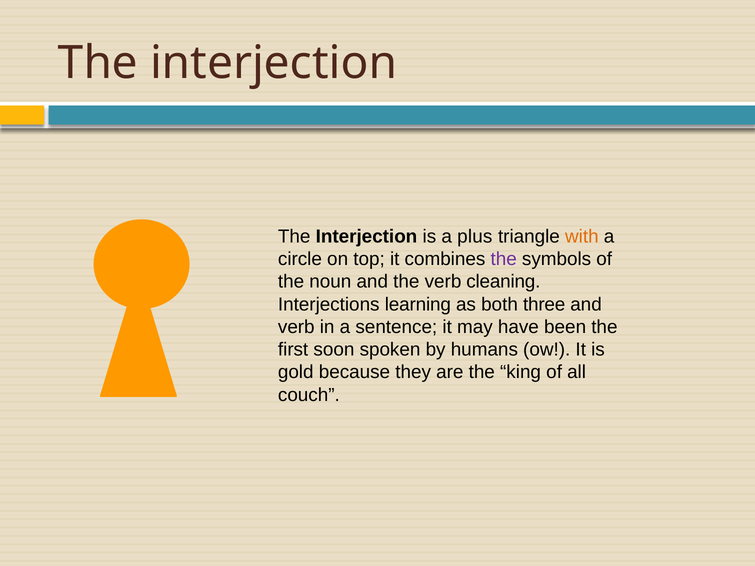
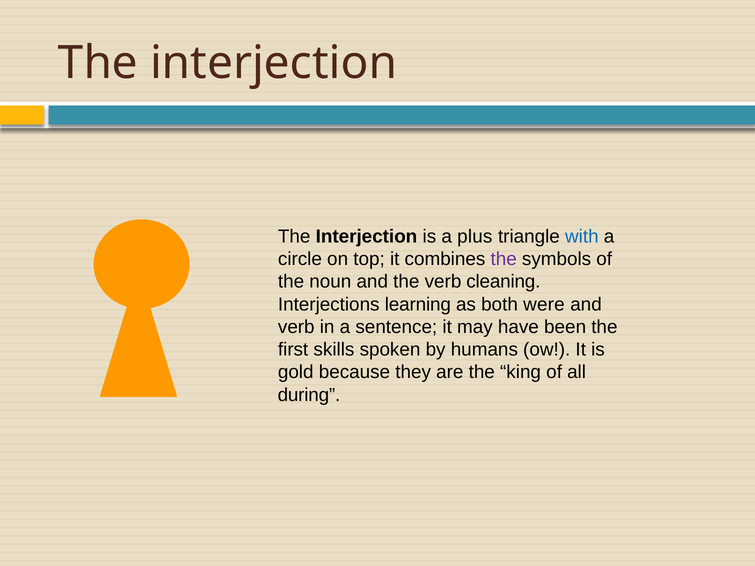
with colour: orange -> blue (582, 237)
three: three -> were (544, 304)
soon: soon -> skills (334, 350)
couch: couch -> during (309, 395)
